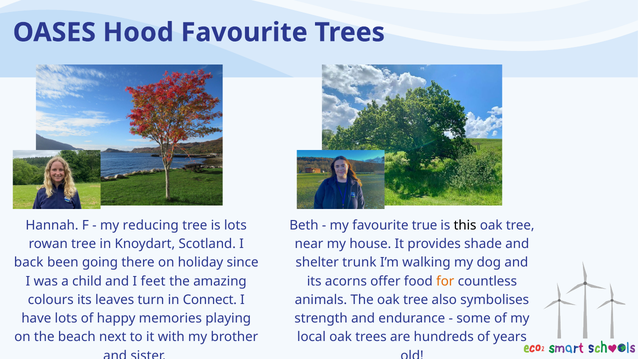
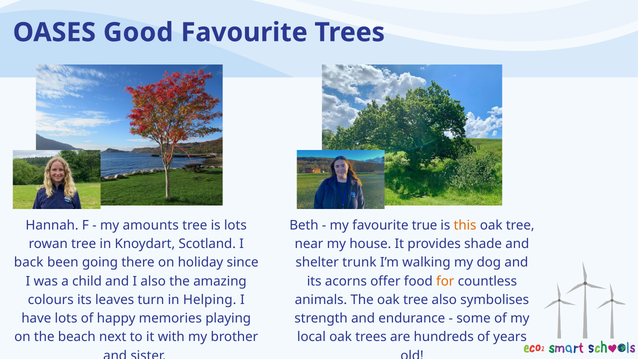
Hood: Hood -> Good (138, 32)
reducing: reducing -> amounts (151, 225)
this colour: black -> orange (465, 225)
I feet: feet -> also (153, 281)
Connect: Connect -> Helping (210, 300)
